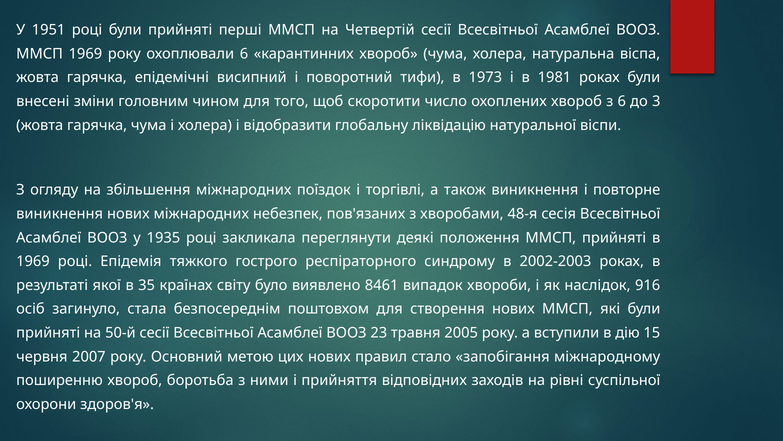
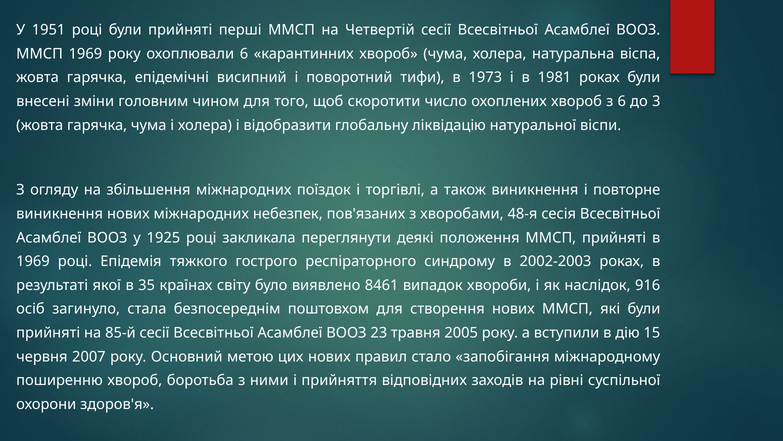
1935: 1935 -> 1925 (163, 237)
50-й: 50-й -> 85-й (120, 332)
